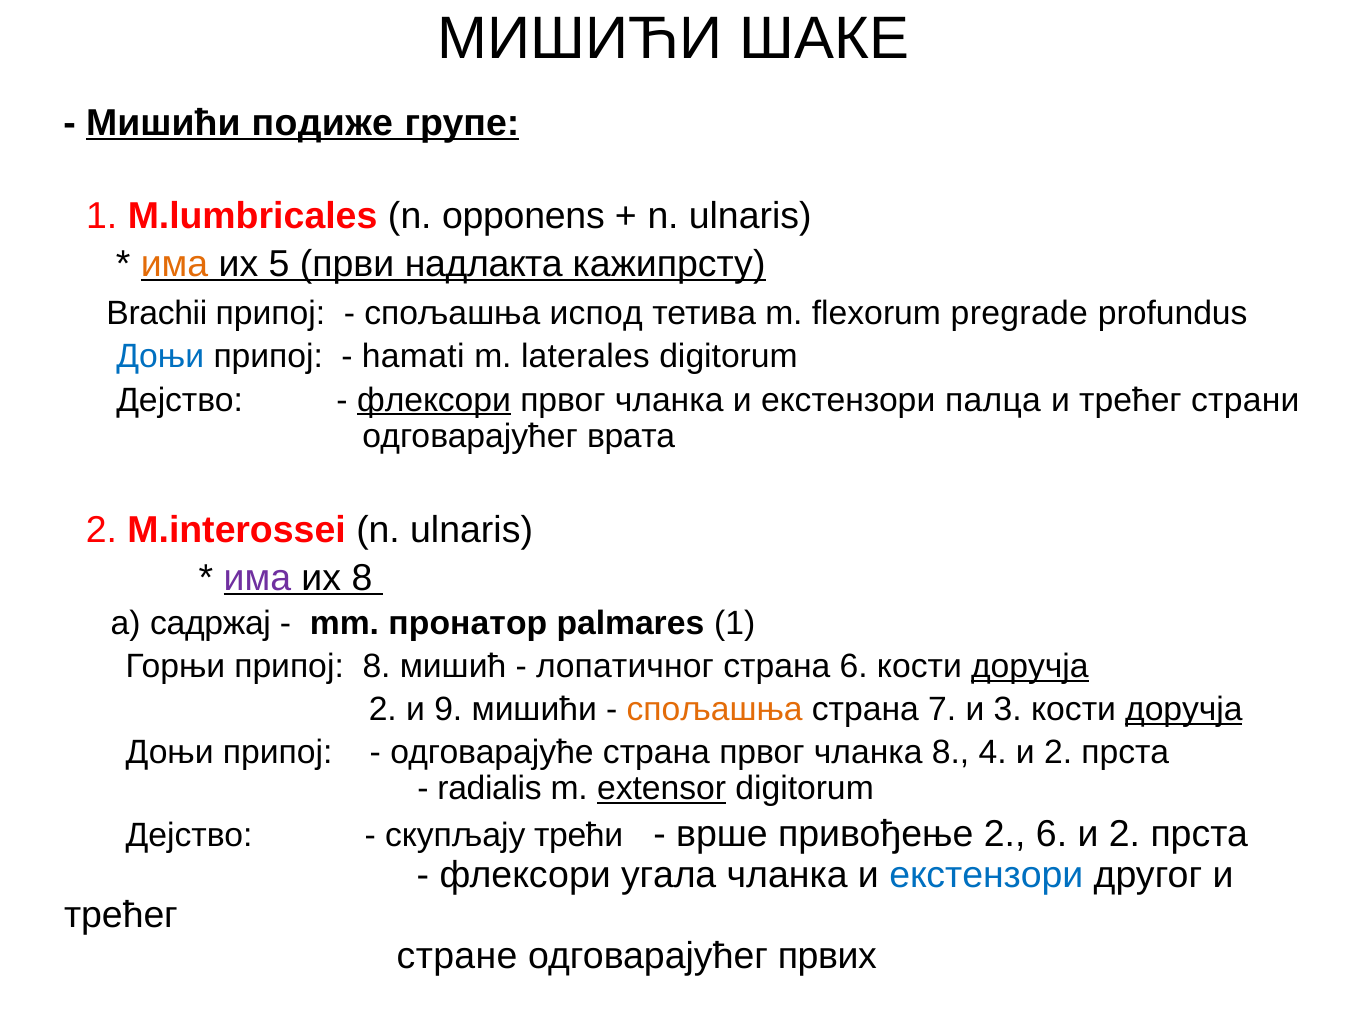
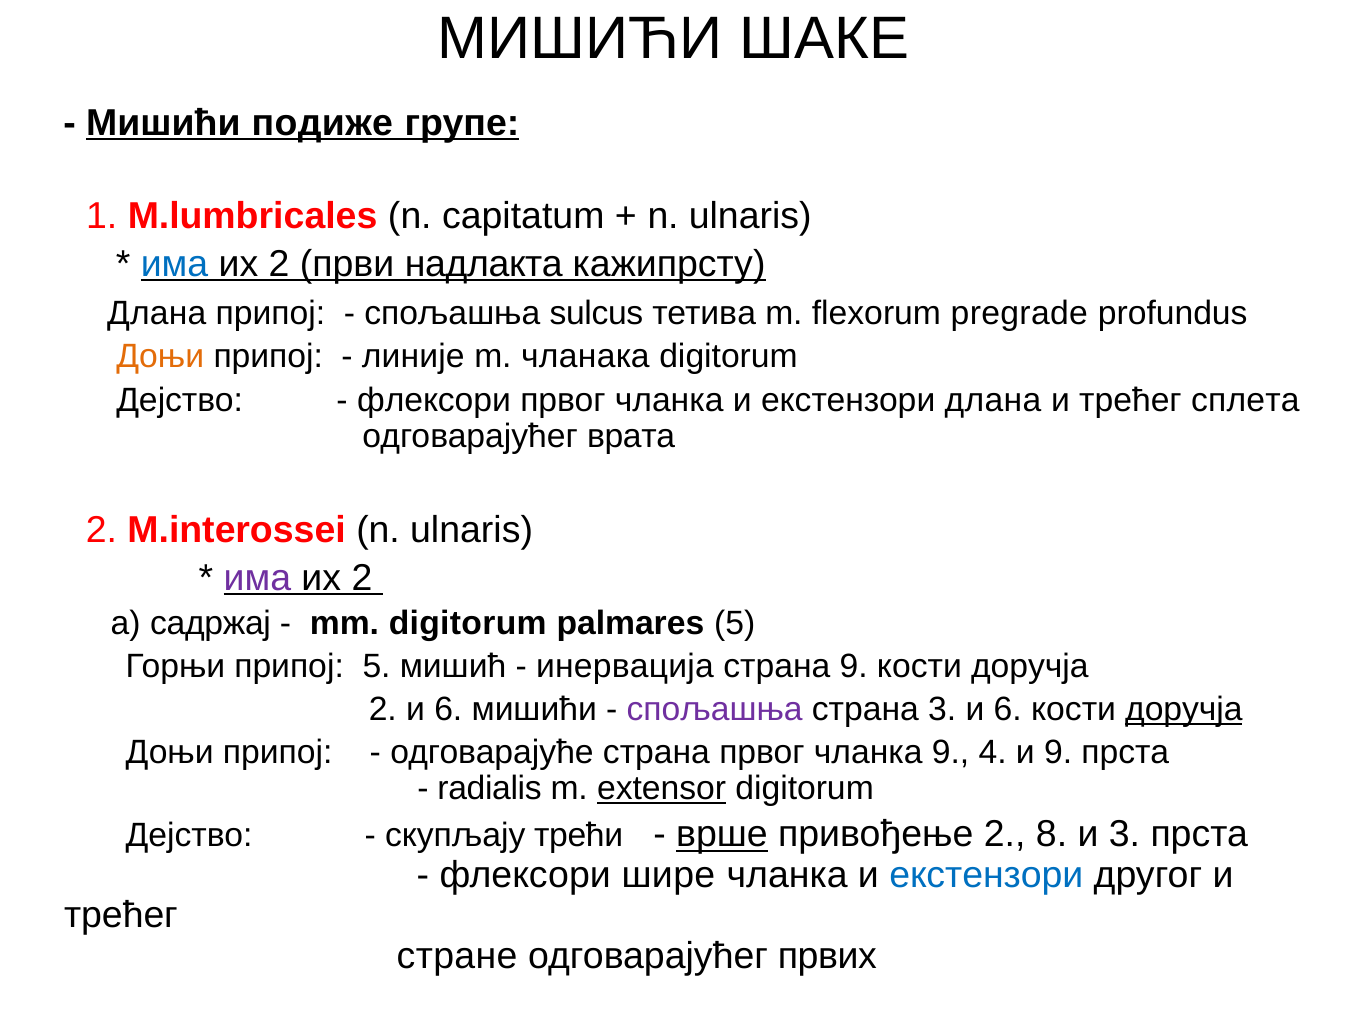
opponens: opponens -> capitatum (523, 216)
има colour: orange -> blue (175, 264)
5: 5 -> 2 (279, 264)
Brachii: Brachii -> Длана (157, 313)
испод: испод -> sulcus (596, 313)
Доњи colour: blue -> orange (160, 357)
hamati: hamati -> линије (413, 357)
laterales: laterales -> члaнaкa (585, 357)
флексори underline: present -> none (434, 400)
екстензори пaлцa: пaлцa -> длана (993, 400)
страни: страни -> сплета (1245, 400)
8: 8 -> 2 (362, 578)
mm пронатор: пронатор -> digitorum (468, 623)
palmares 1: 1 -> 5 (735, 623)
припој 8: 8 -> 5 (377, 666)
лопатичног: лопатичног -> инервацијa (625, 666)
страна 6: 6 -> 9 (854, 666)
доручја underline: present -> none (1030, 666)
2 и 9: 9 -> 6 (448, 709)
спољашња colour: orange -> purple (715, 709)
страна 7: 7 -> 3 (942, 709)
3: 3 -> 6 (1008, 709)
чланка 8: 8 -> 9 (951, 753)
4 и 2: 2 -> 9 (1058, 753)
врше underline: none -> present (722, 835)
2 6: 6 -> 8 (1052, 835)
2: 2 -> 3 (1124, 835)
угала: угала -> шире (668, 875)
